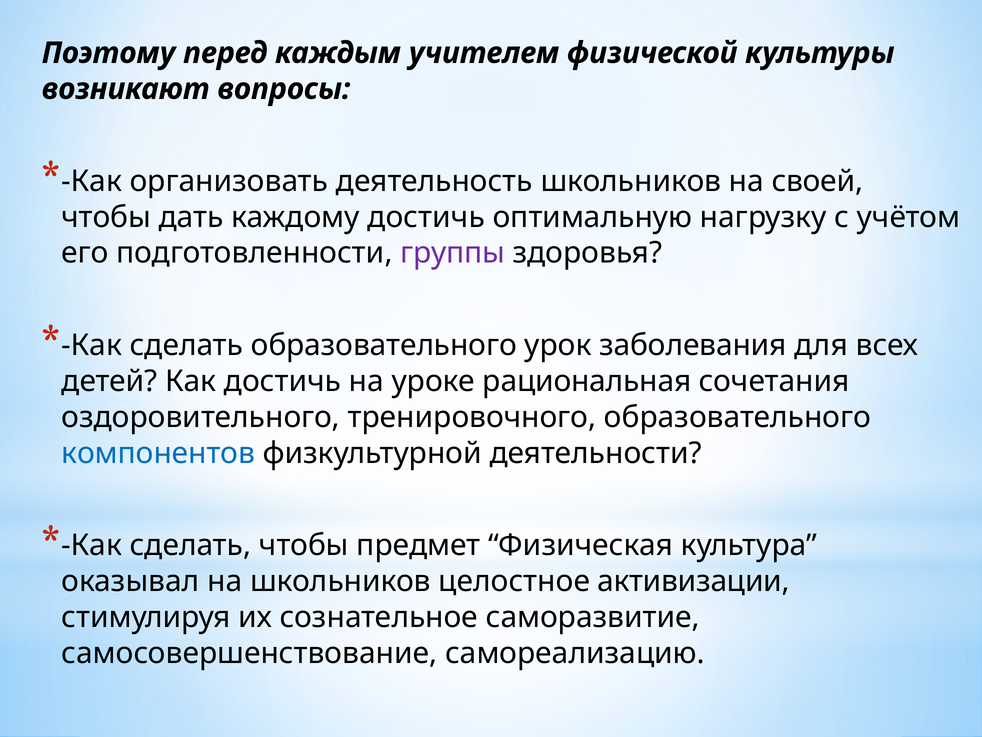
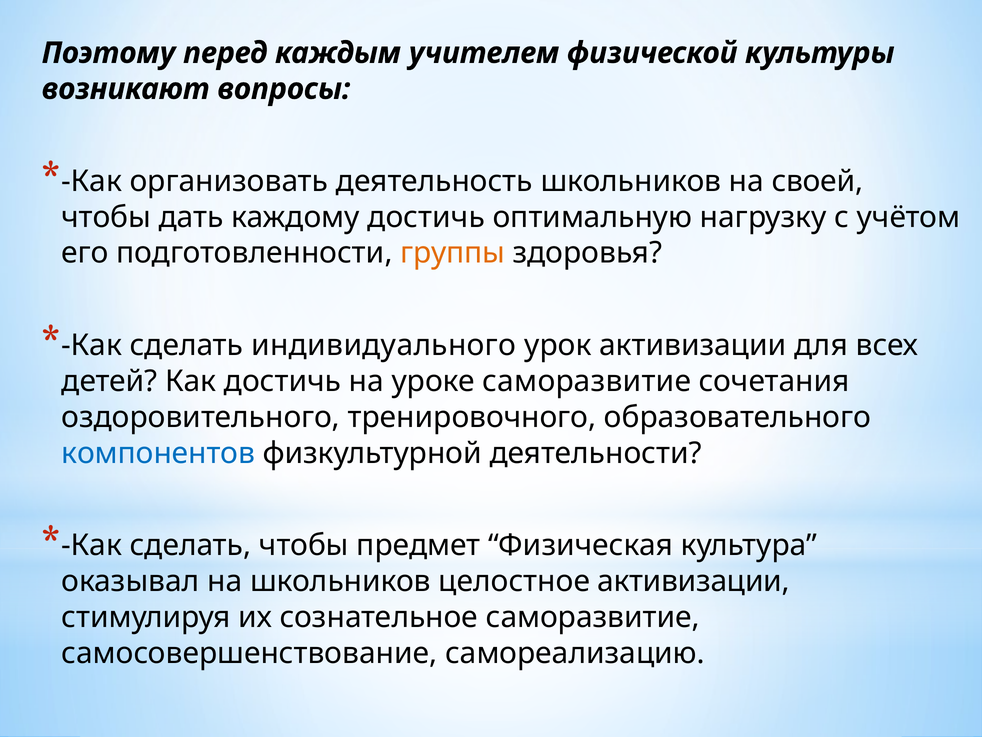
группы colour: purple -> orange (453, 253)
сделать образовательного: образовательного -> индивидуального (384, 345)
урок заболевания: заболевания -> активизации (693, 345)
уроке рациональная: рациональная -> саморазвитие (587, 381)
